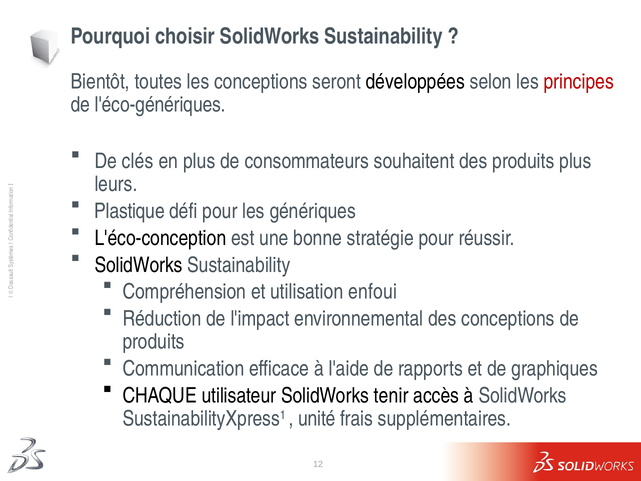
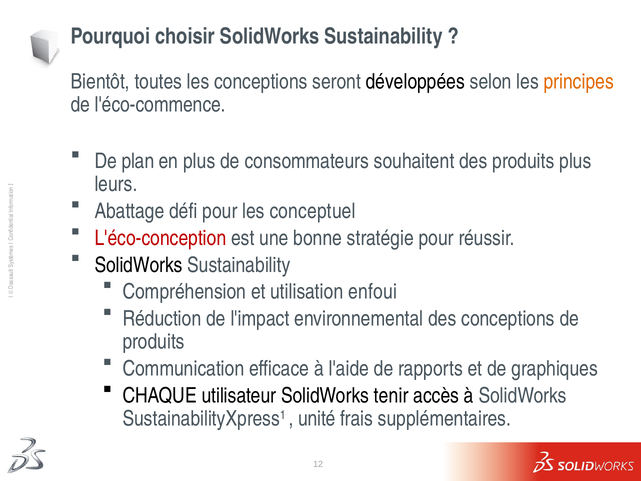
principes colour: red -> orange (579, 82)
l'éco-génériques: l'éco-génériques -> l'éco-commence (160, 105)
clés: clés -> plan (138, 161)
Plastique: Plastique -> Abattage (129, 211)
génériques: génériques -> conceptuel (313, 211)
L'éco-conception colour: black -> red (160, 238)
